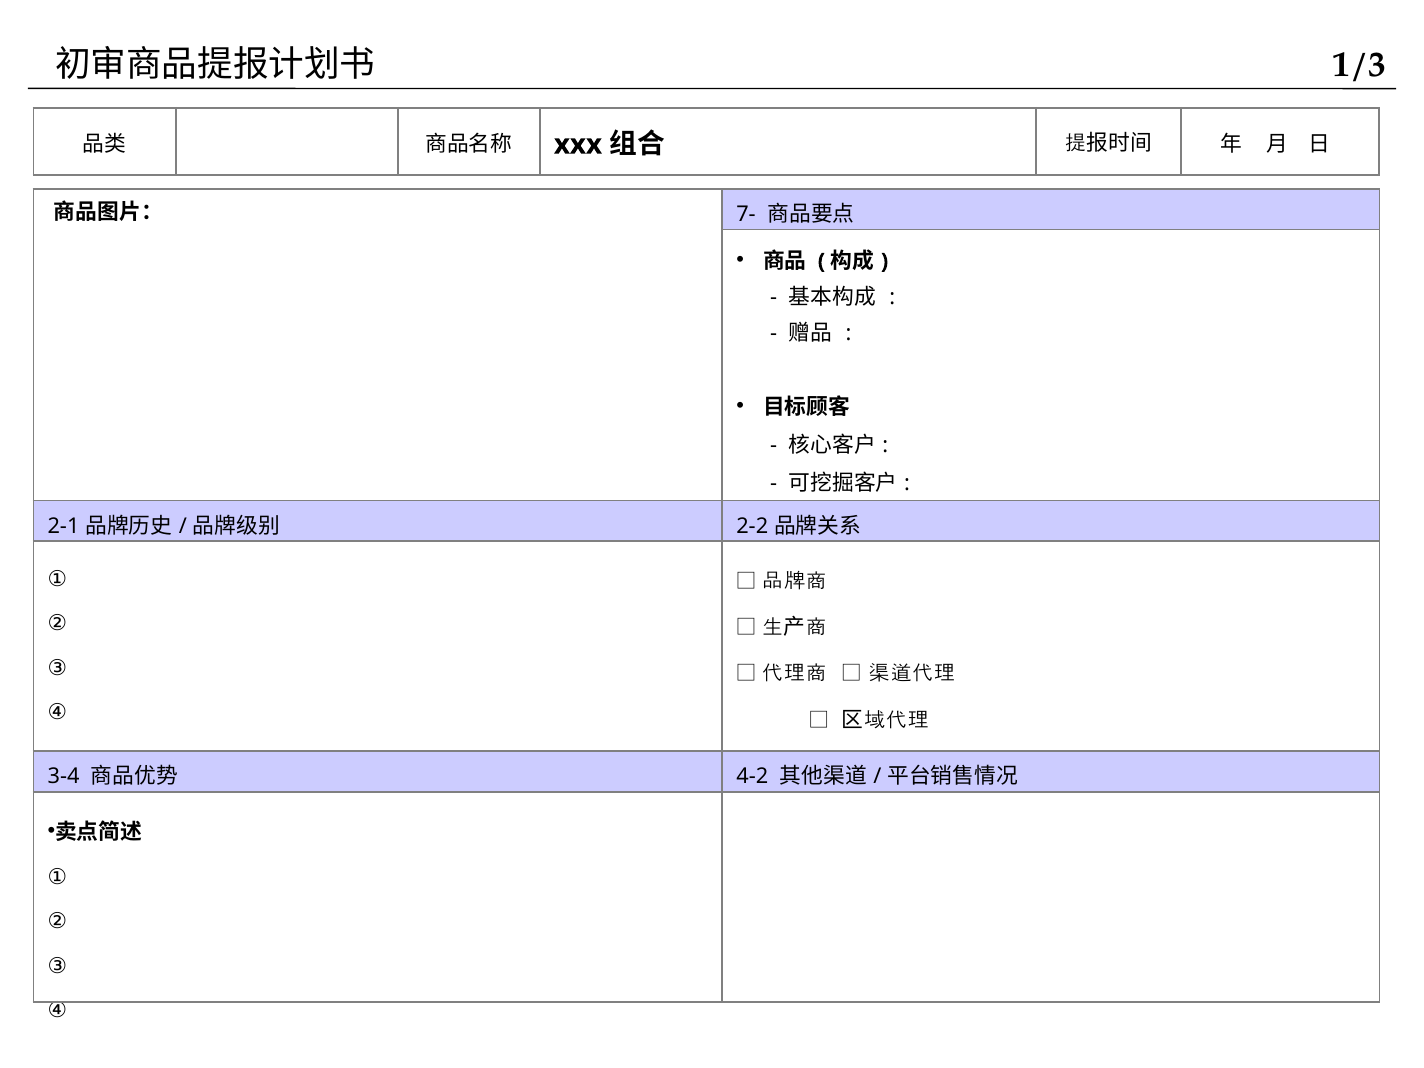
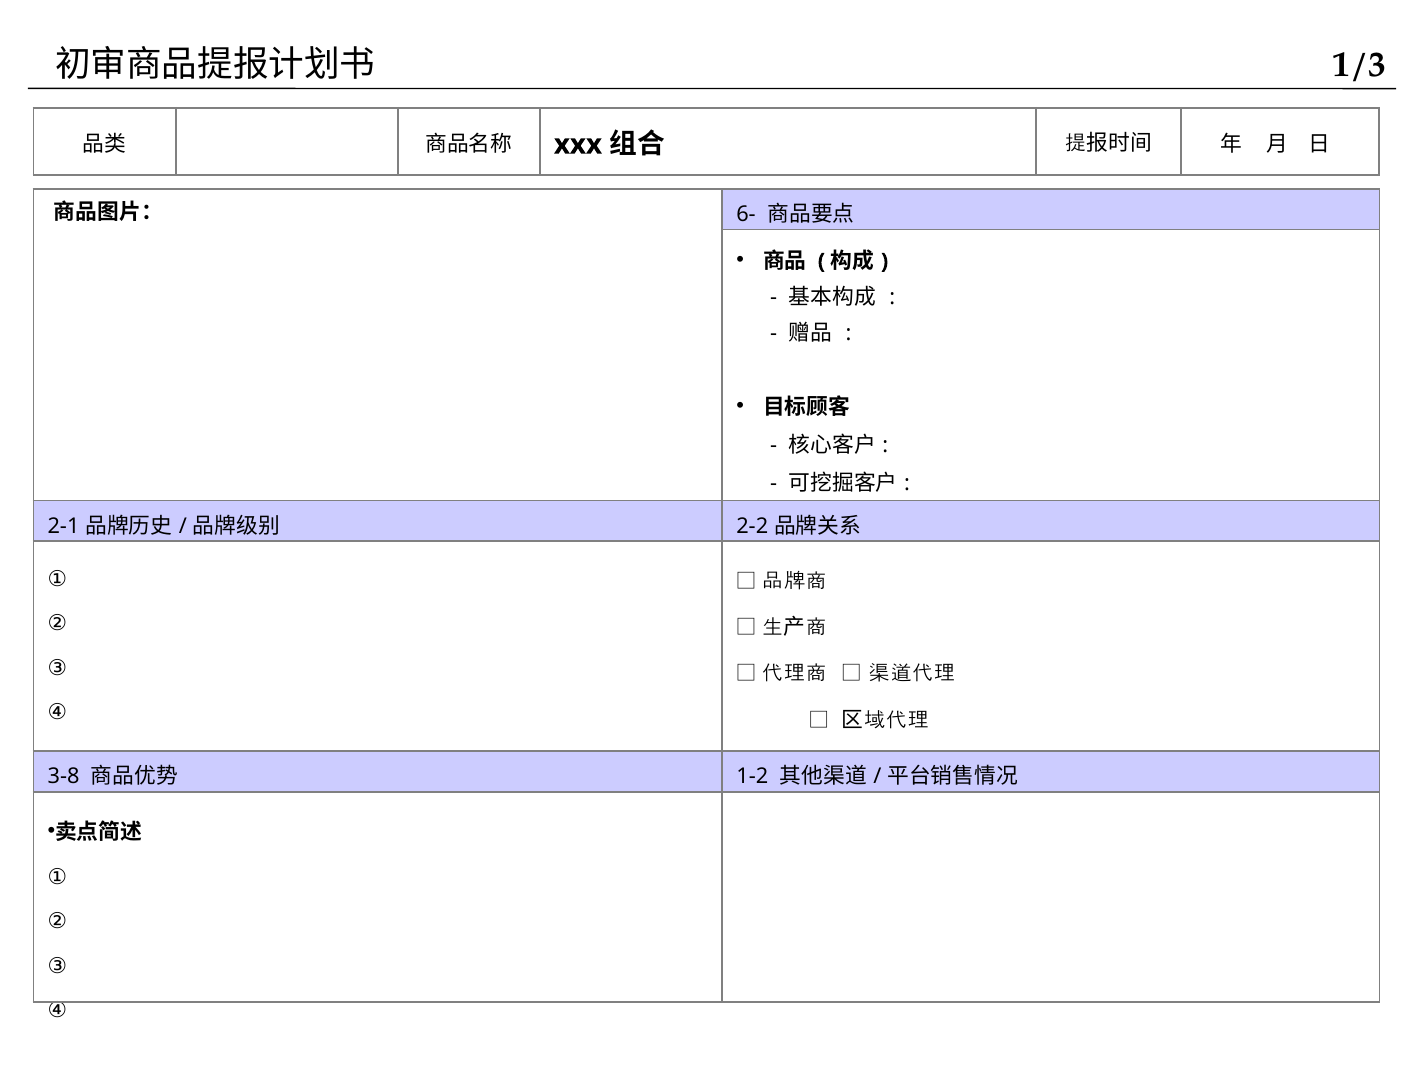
7-: 7- -> 6- (746, 214)
3-4: 3-4 -> 3-8 (64, 777)
4-2: 4-2 -> 1-2 (752, 777)
